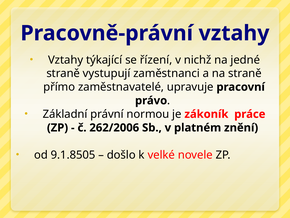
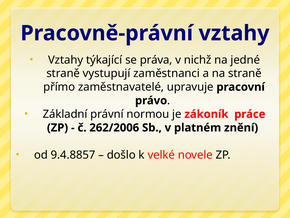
řízení: řízení -> práva (156, 60)
9.1.8505: 9.1.8505 -> 9.4.8857 (73, 155)
